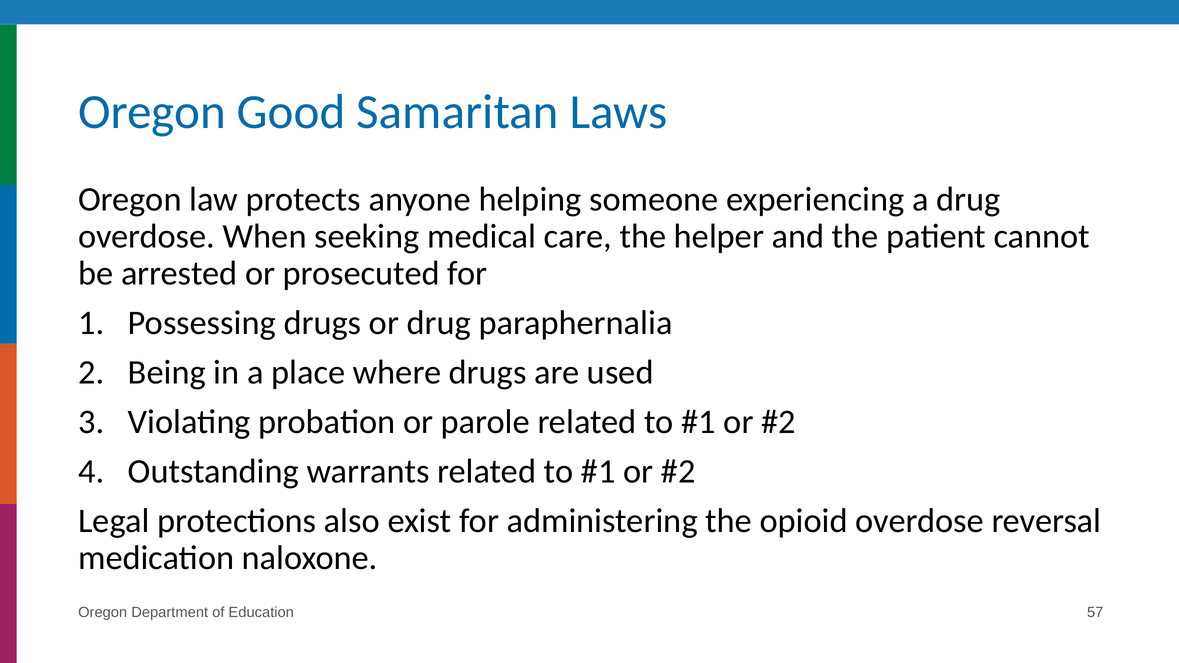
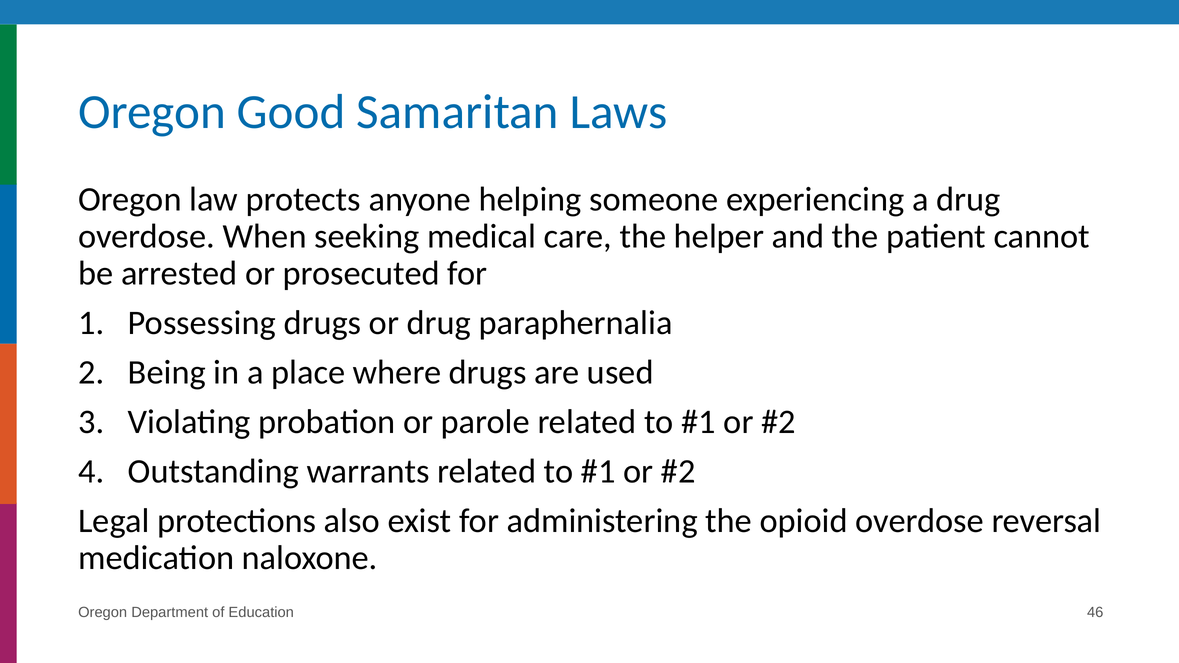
57: 57 -> 46 (1095, 612)
